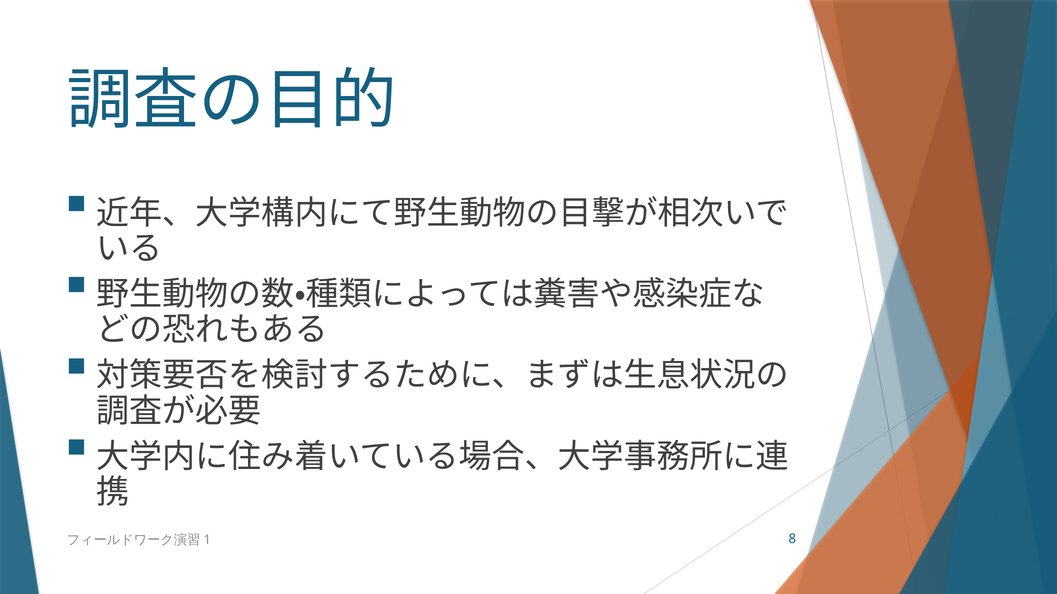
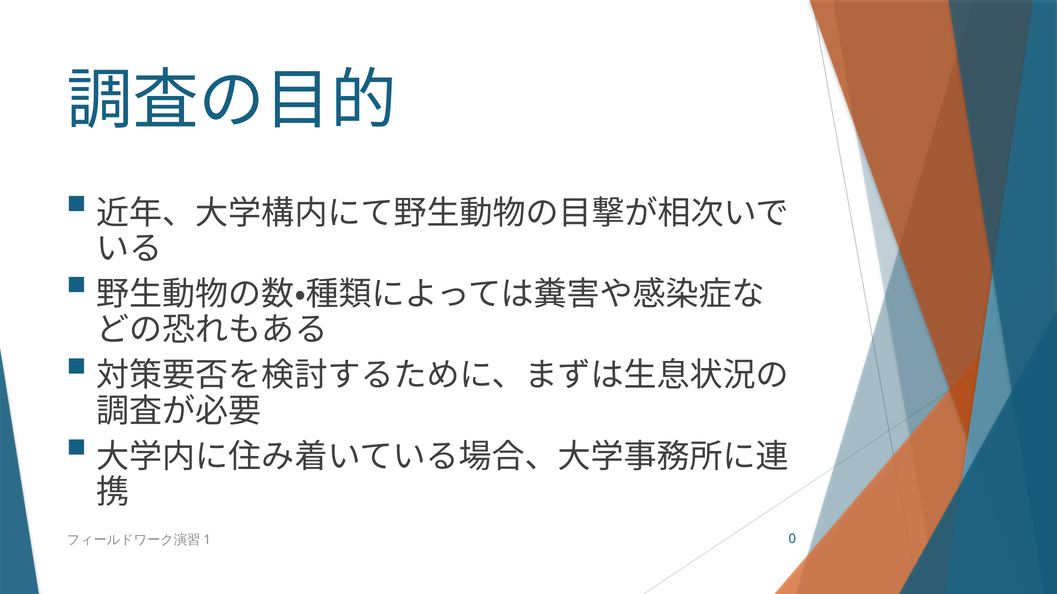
8: 8 -> 0 (792, 539)
